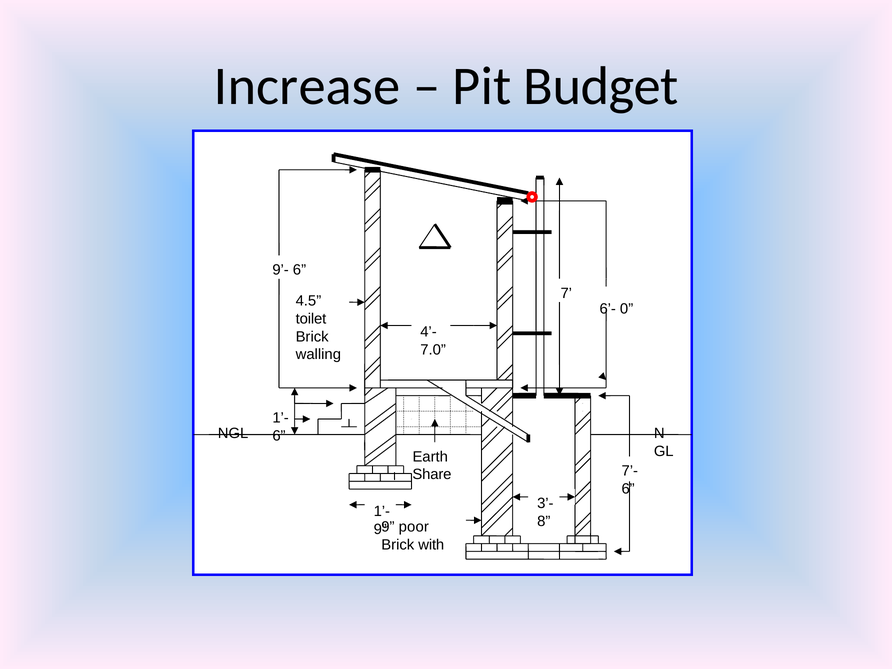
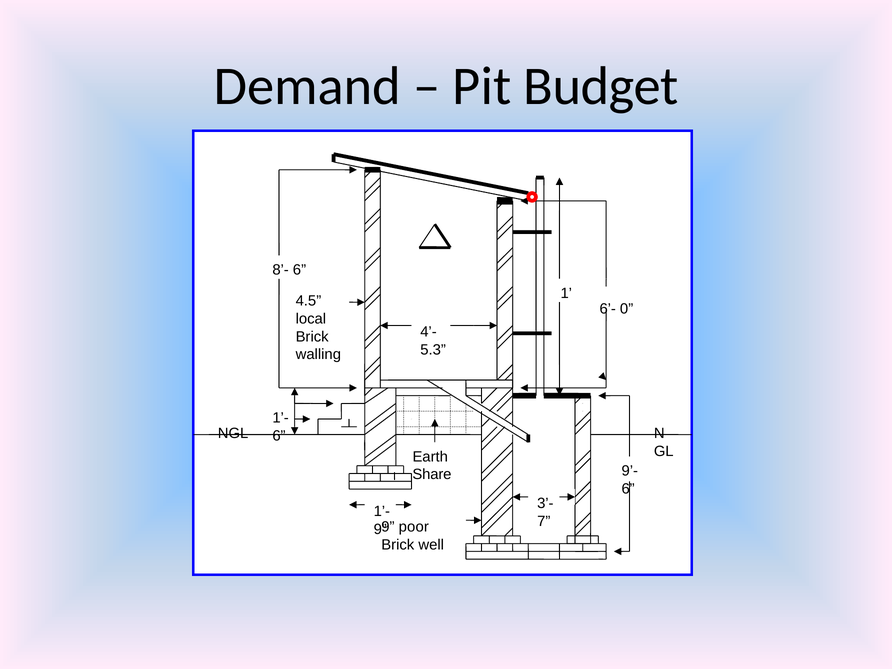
Increase: Increase -> Demand (307, 86)
9’-: 9’- -> 8’- (281, 270)
7: 7 -> 1 (566, 293)
toilet: toilet -> local (311, 319)
7.0: 7.0 -> 5.3 (433, 350)
7’-: 7’- -> 9’- (630, 471)
8: 8 -> 7 (544, 521)
with: with -> well (431, 545)
